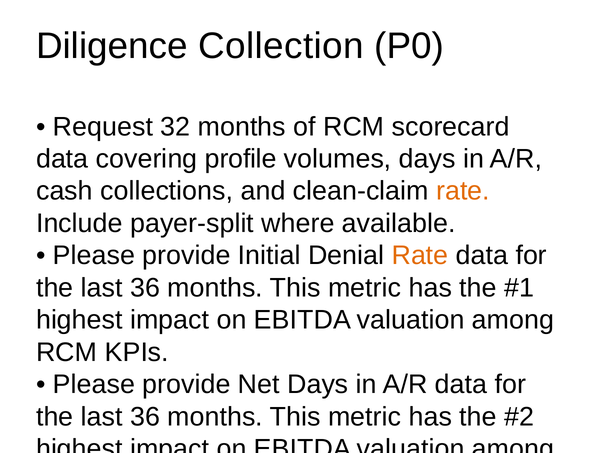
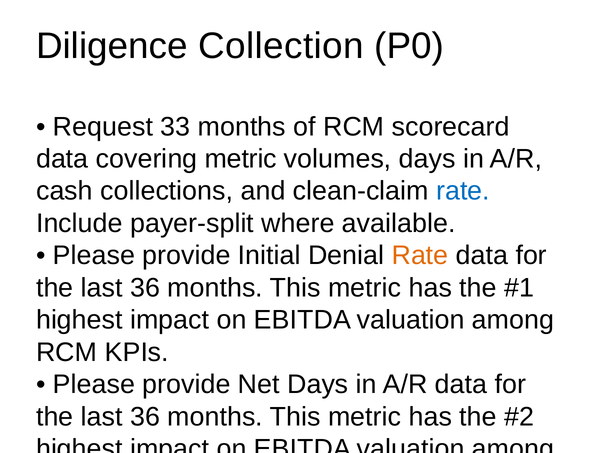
32: 32 -> 33 (175, 127)
covering profile: profile -> metric (241, 159)
rate colour: orange -> blue (463, 191)
